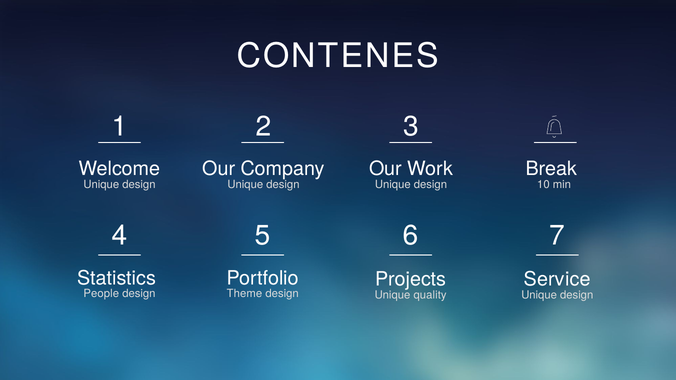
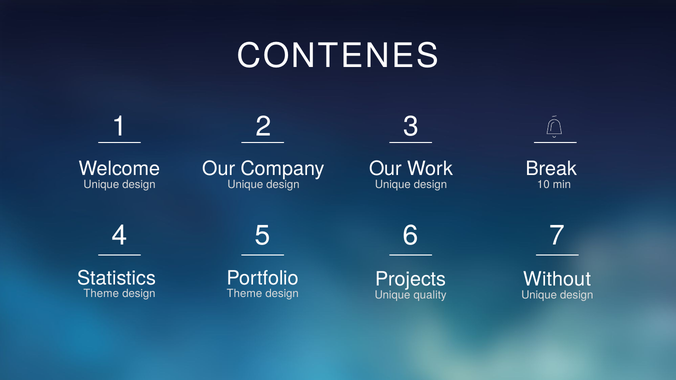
Service: Service -> Without (557, 280)
People: People -> Theme (101, 294)
